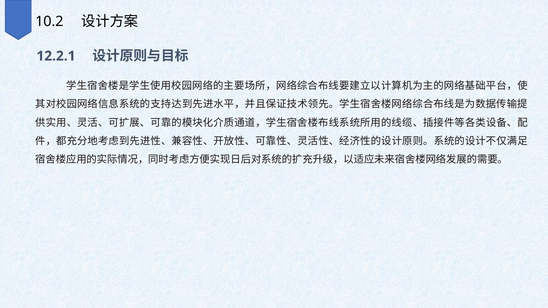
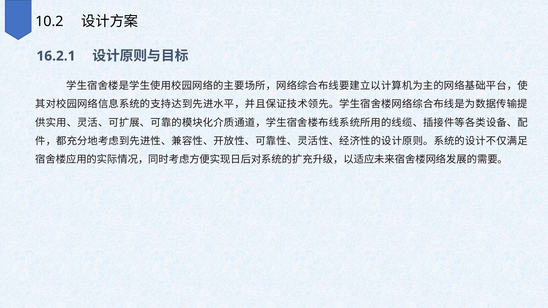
12.2.1: 12.2.1 -> 16.2.1 (56, 56)
